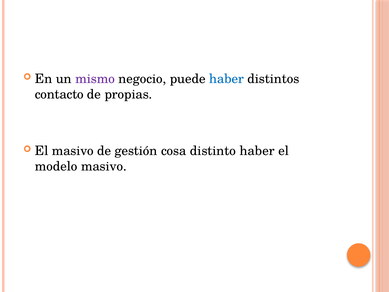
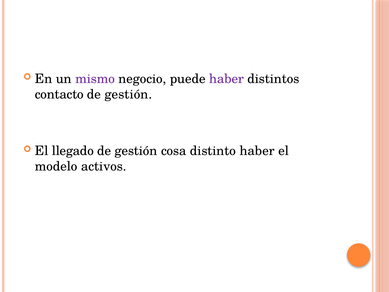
haber colour: blue -> purple (226, 79)
propias: propias -> gestión (128, 94)
El masivo: masivo -> llegado (73, 151)
modelo masivo: masivo -> activos (104, 166)
